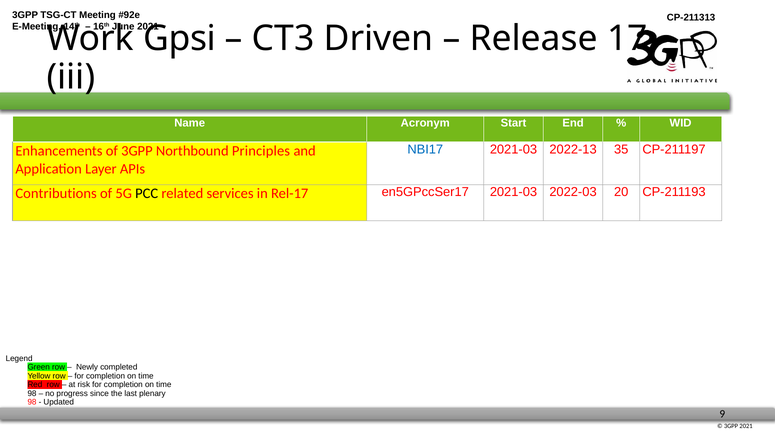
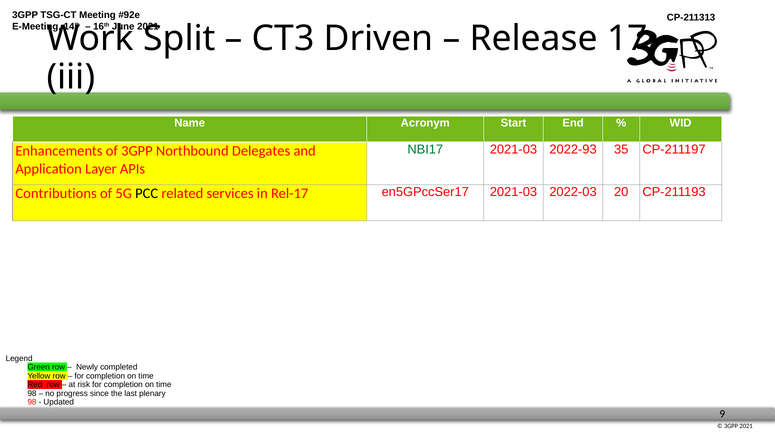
Gpsi: Gpsi -> Split (179, 38)
NBI17 colour: blue -> green (425, 149)
2022-13: 2022-13 -> 2022-93 (573, 149)
Principles: Principles -> Delegates (261, 151)
